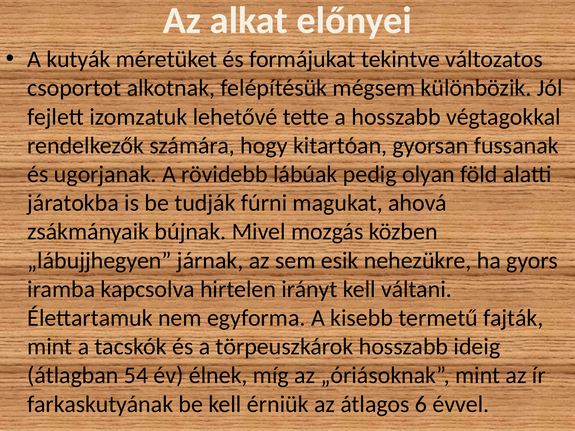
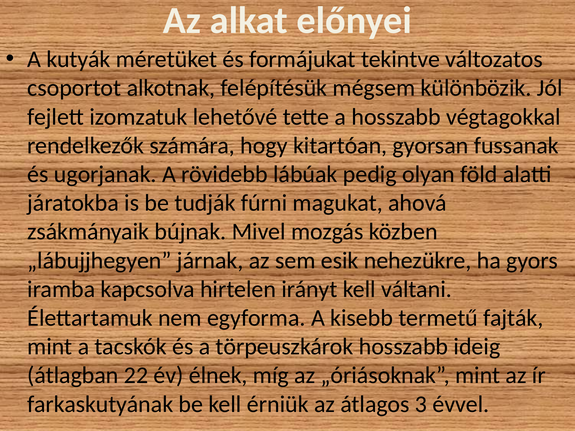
54: 54 -> 22 (136, 376)
6: 6 -> 3 (421, 404)
